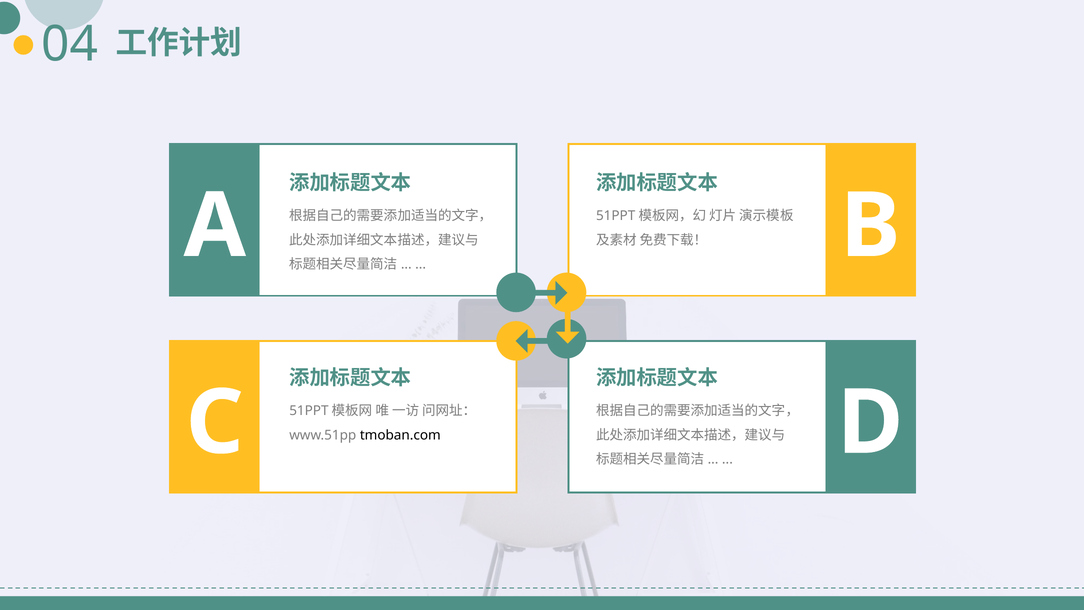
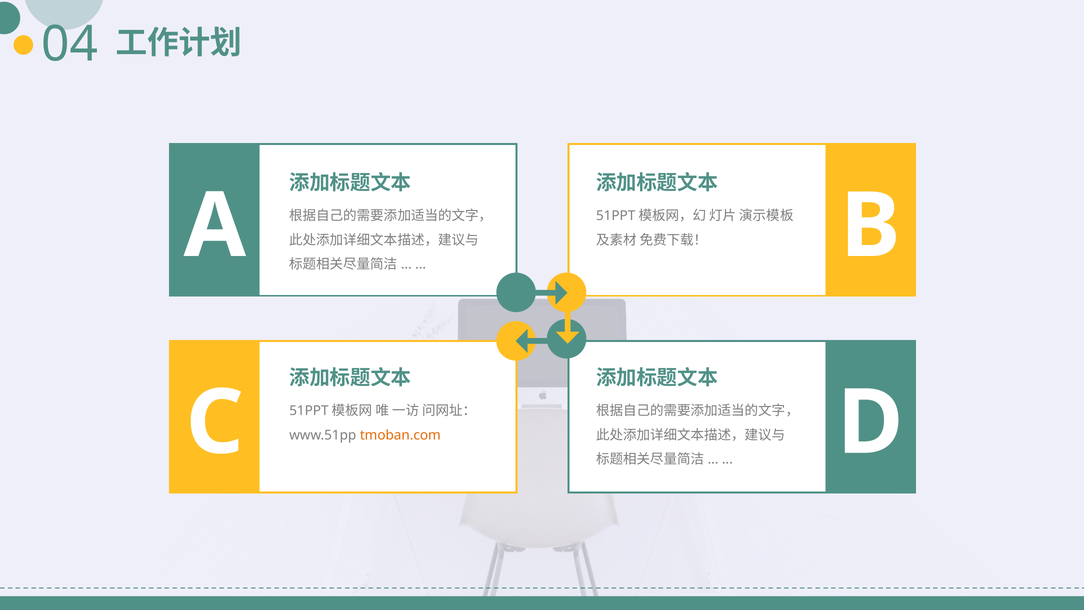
tmoban.com colour: black -> orange (400, 435)
